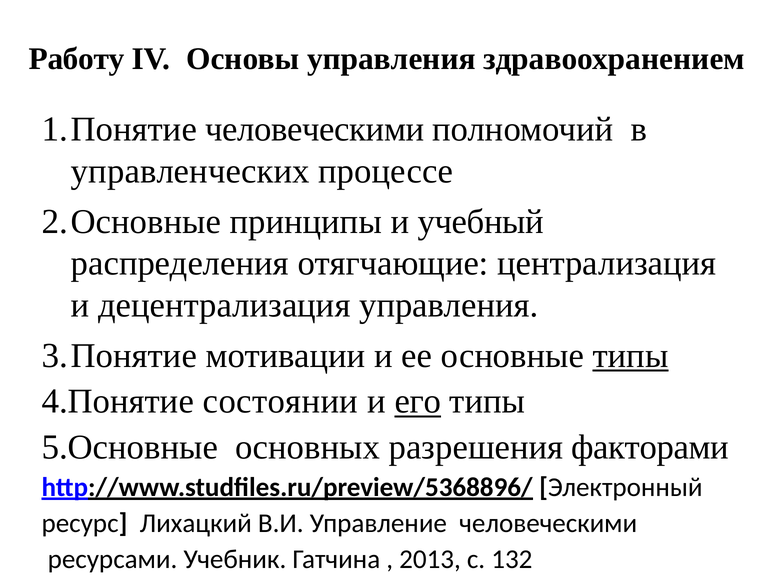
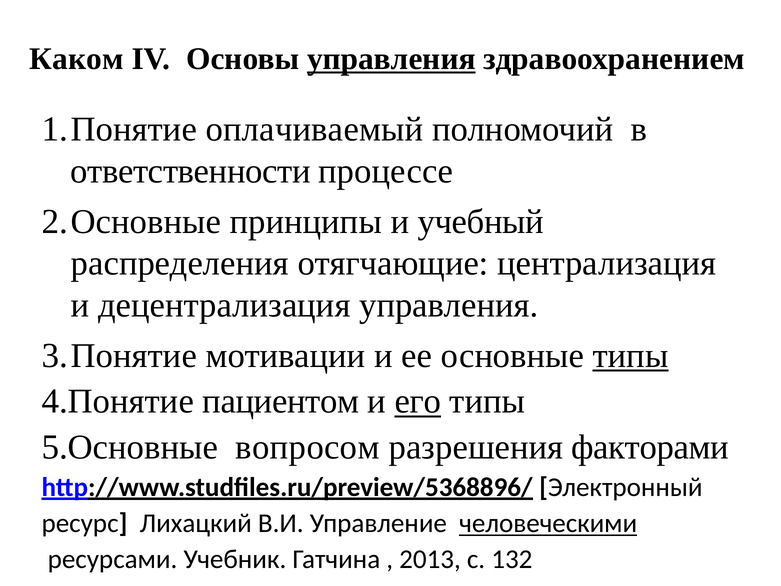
Работу: Работу -> Каком (76, 59)
управления underline: none -> present (391, 59)
человеческими: человеческими -> оплачиваемый (314, 129)
управленческих: управленческих -> ответственности (191, 171)
состоянии: состоянии -> пациентом (281, 401)
основных: основных -> вопросом (308, 447)
человеческими underline: none -> present (548, 523)
